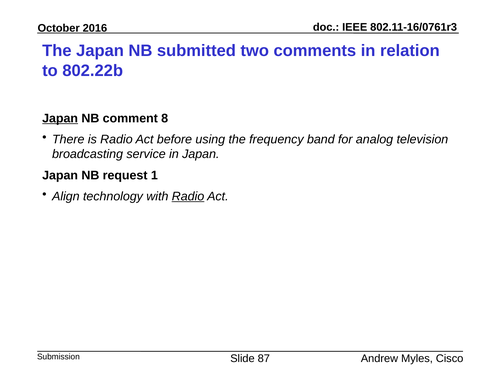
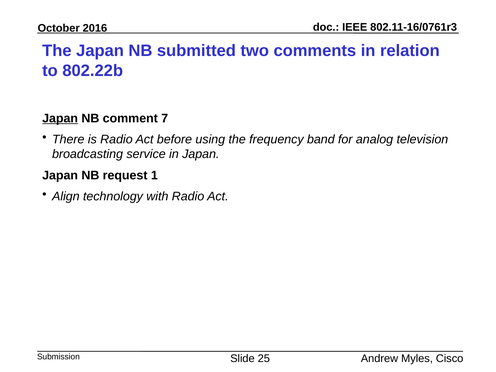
8: 8 -> 7 (165, 118)
Radio underline: present -> none (188, 196)
87: 87 -> 25 (264, 359)
